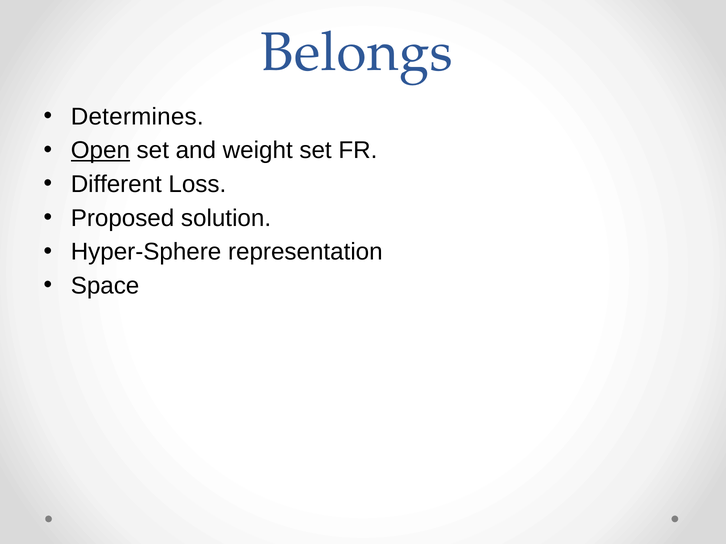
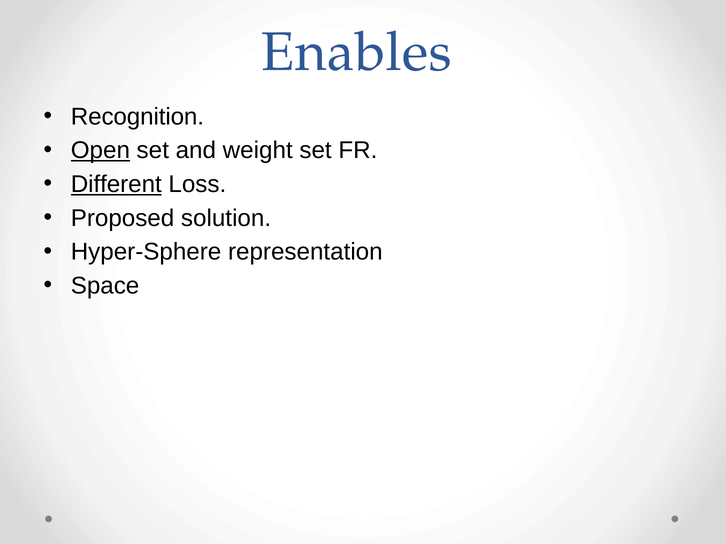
Belongs: Belongs -> Enables (357, 52)
Determines: Determines -> Recognition (137, 117)
Different underline: none -> present (116, 184)
